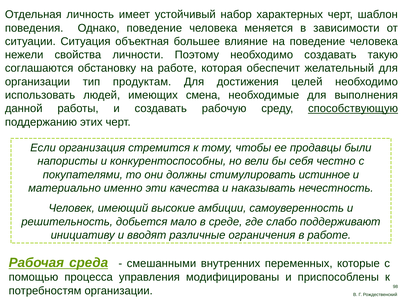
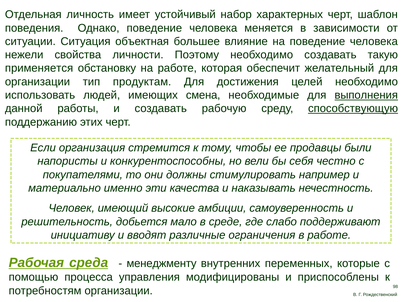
соглашаются: соглашаются -> применяется (39, 68)
выполнения underline: none -> present (366, 95)
истинное: истинное -> например (324, 174)
смешанными: смешанными -> менеджменту (162, 263)
